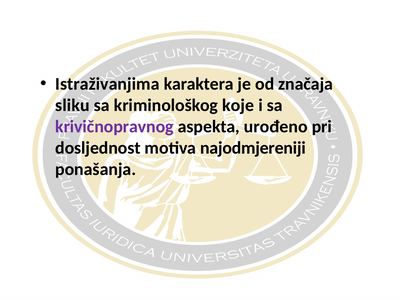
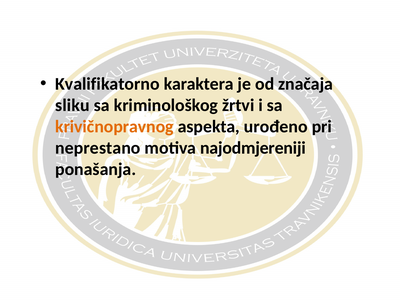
Istraživanjima: Istraživanjima -> Kvalifikatorno (107, 84)
koje: koje -> žrtvi (238, 105)
krivičnopravnog colour: purple -> orange (114, 127)
dosljednost: dosljednost -> neprestano (98, 148)
